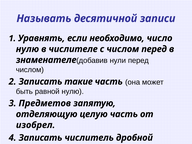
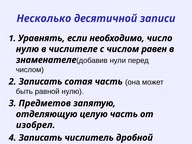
Называть: Называть -> Несколько (44, 19)
числом перед: перед -> равен (154, 49)
такие: такие -> сотая (78, 82)
